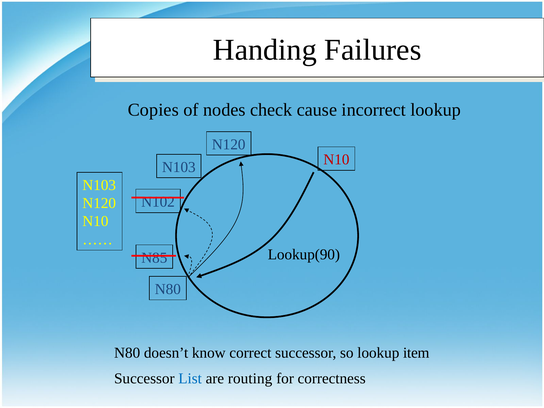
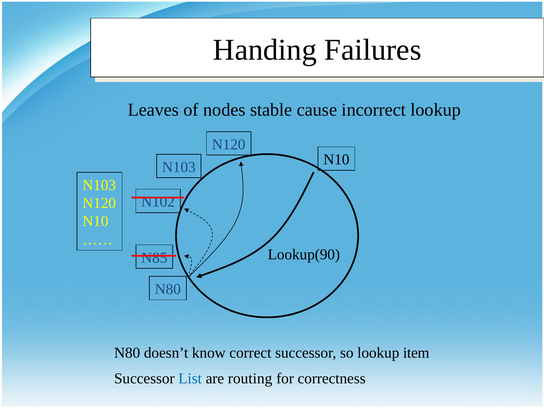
Copies: Copies -> Leaves (153, 110)
check: check -> stable (271, 110)
N10 colour: red -> black (336, 160)
